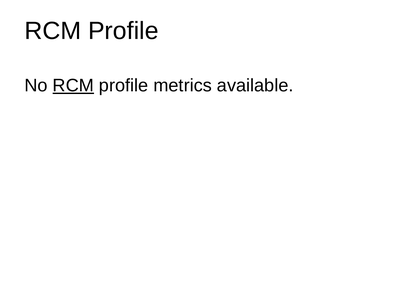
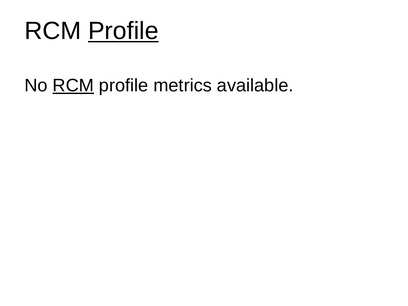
Profile underline: none -> present (123, 31)
